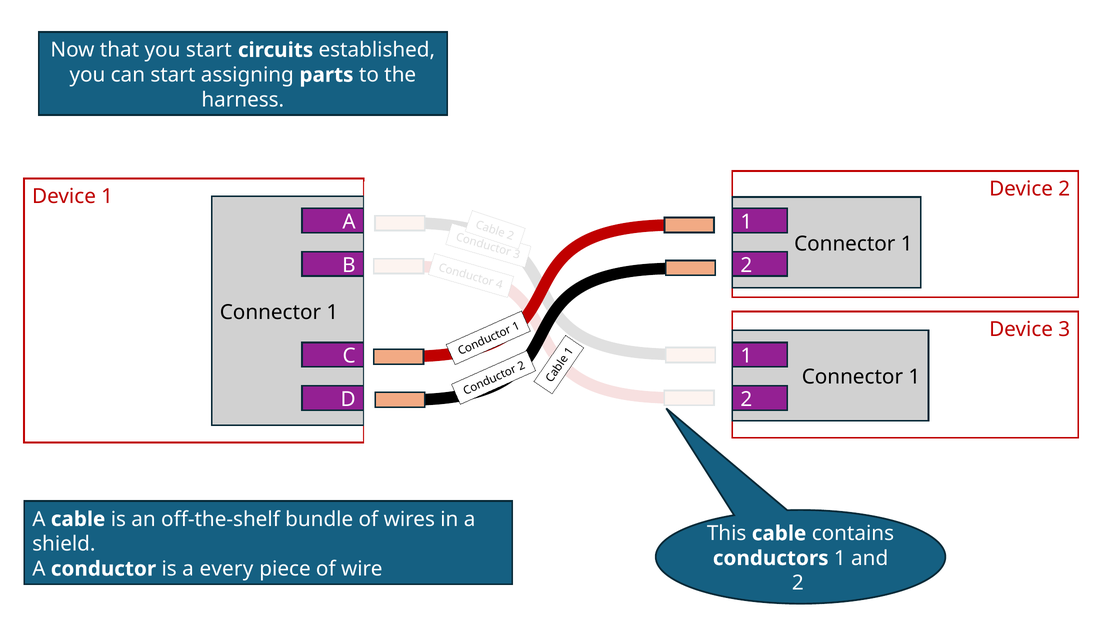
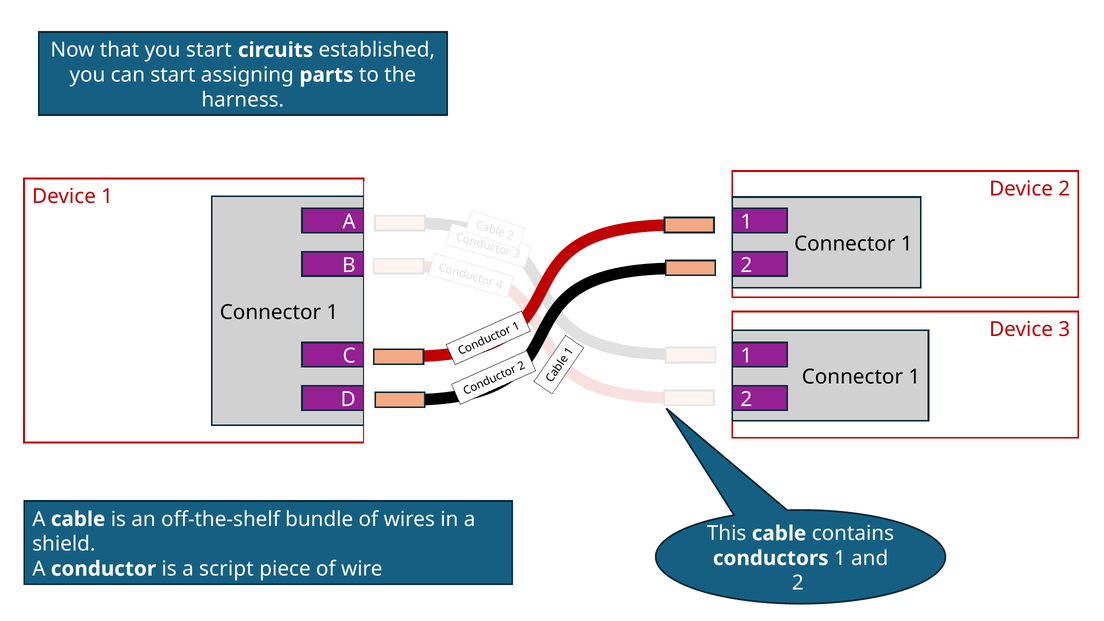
every: every -> script (226, 569)
